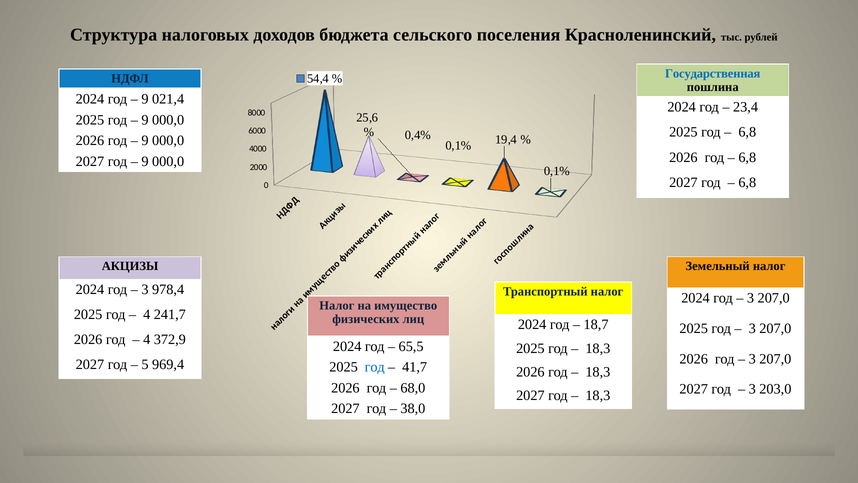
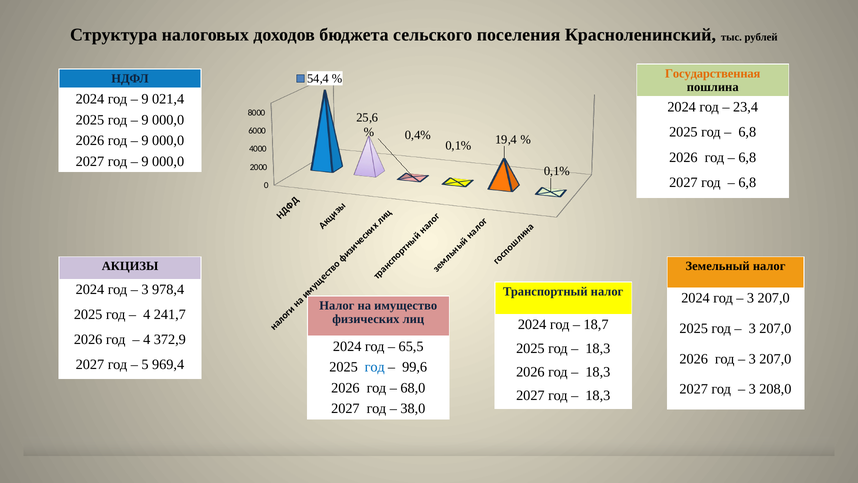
Государственная colour: blue -> orange (713, 73)
41,7: 41,7 -> 99,6 (415, 367)
203,0: 203,0 -> 208,0 (775, 389)
